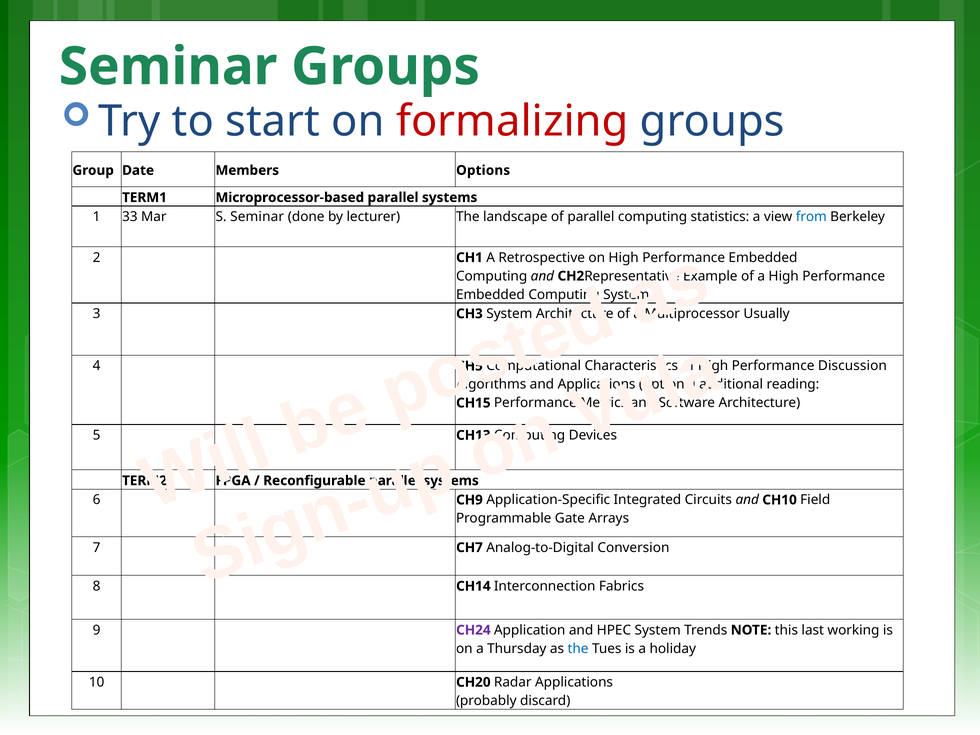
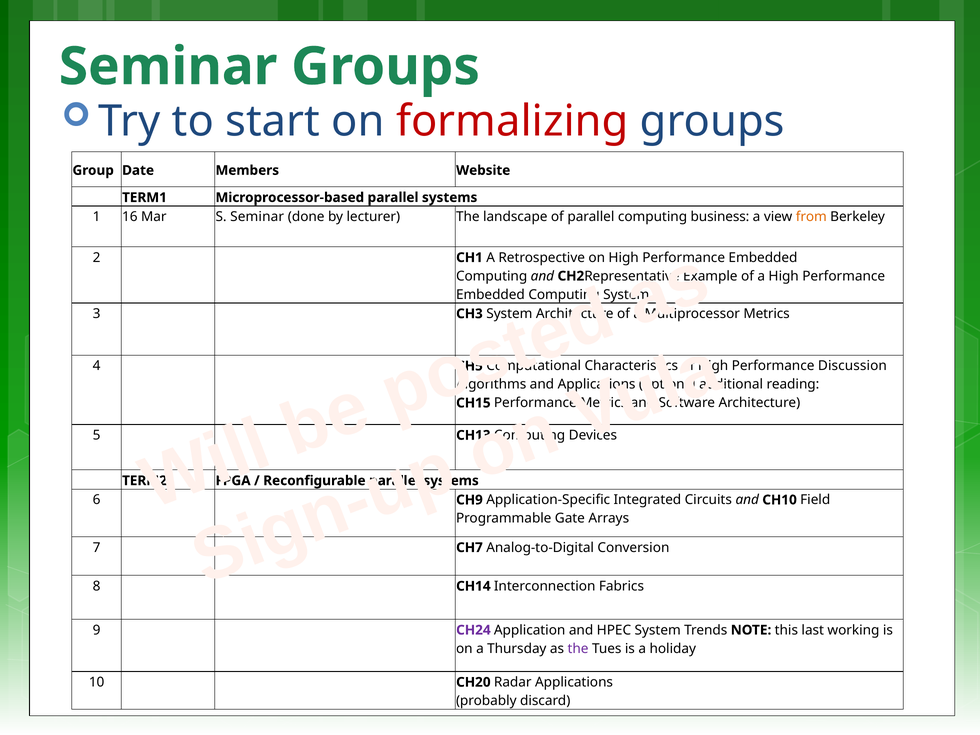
Options: Options -> Website (483, 170)
33: 33 -> 16 (130, 217)
statistics: statistics -> business (720, 217)
from colour: blue -> orange (811, 217)
Usually: Usually -> Metrics (767, 314)
the colour: blue -> purple (578, 649)
